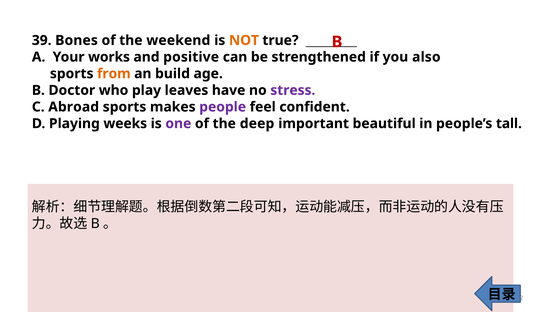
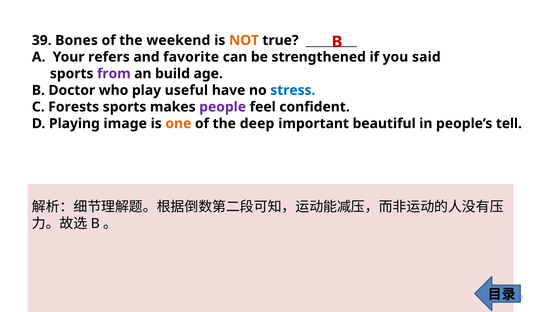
works: works -> refers (109, 57)
positive: positive -> favorite (191, 57)
also: also -> said (426, 57)
from colour: orange -> purple (114, 74)
leaves: leaves -> useful (186, 90)
stress colour: purple -> blue (293, 90)
Abroad: Abroad -> Forests (74, 107)
weeks: weeks -> image (125, 124)
one colour: purple -> orange (178, 124)
tall: tall -> tell (509, 124)
